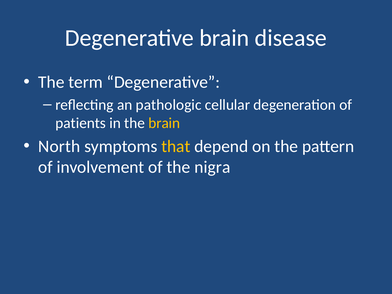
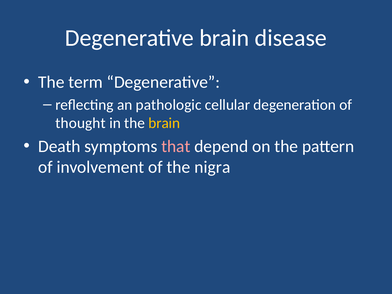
patients: patients -> thought (81, 123)
North: North -> Death (59, 146)
that colour: yellow -> pink (176, 146)
